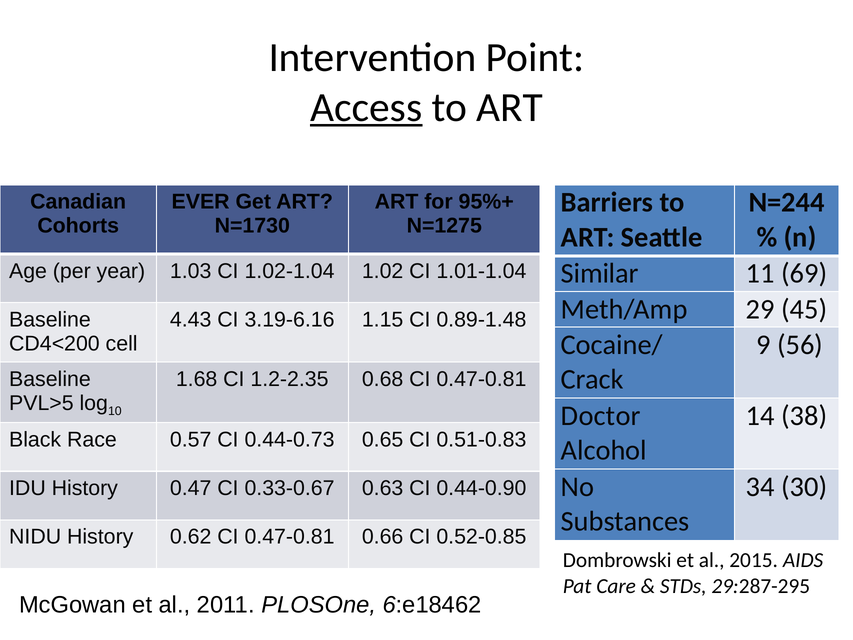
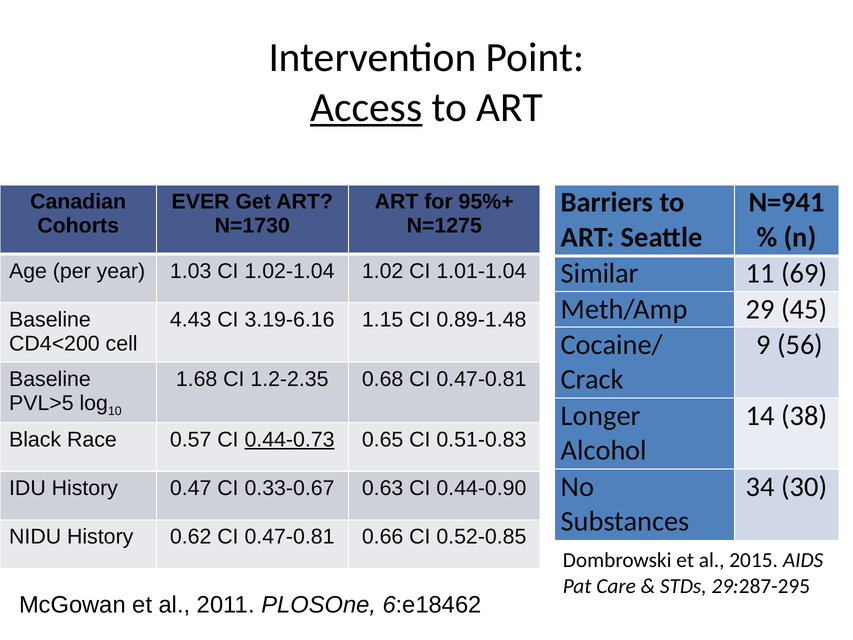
N=244: N=244 -> N=941 (787, 202)
Doctor: Doctor -> Longer (601, 416)
0.44-0.73 underline: none -> present (290, 439)
